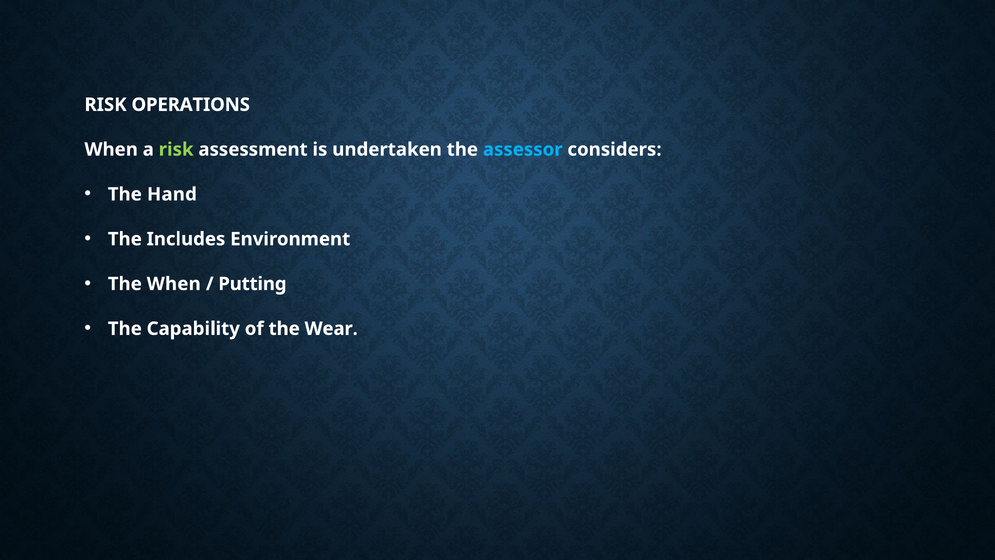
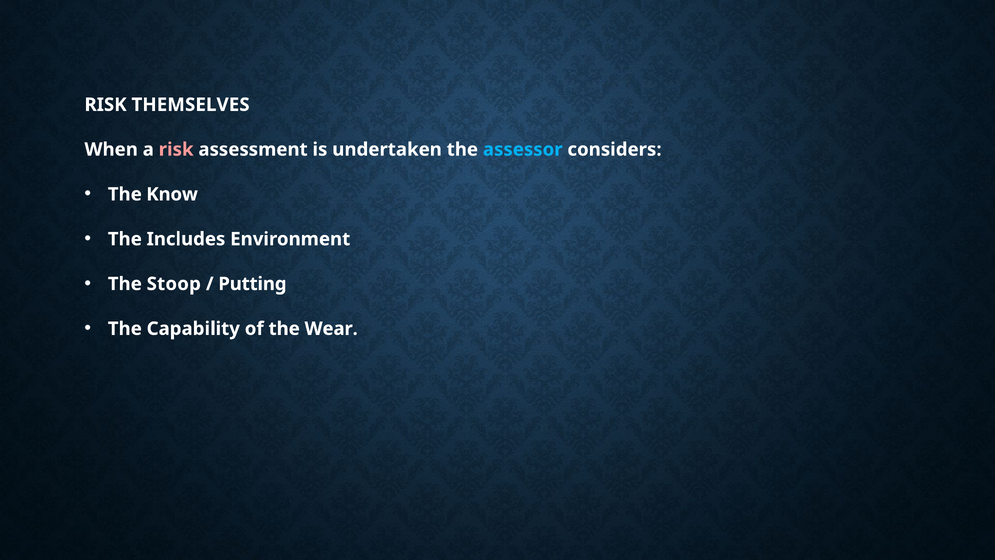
OPERATIONS: OPERATIONS -> THEMSELVES (191, 105)
risk colour: light green -> pink (176, 149)
Hand: Hand -> Know (172, 194)
The When: When -> Stoop (174, 284)
